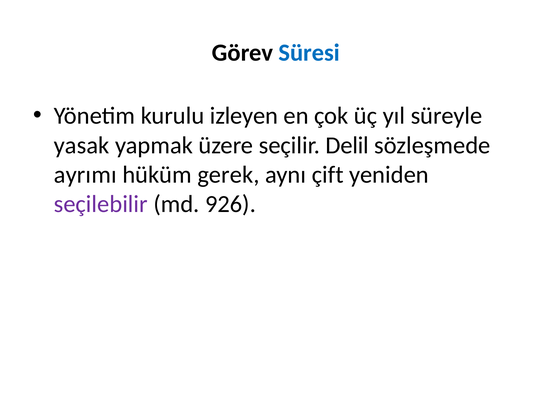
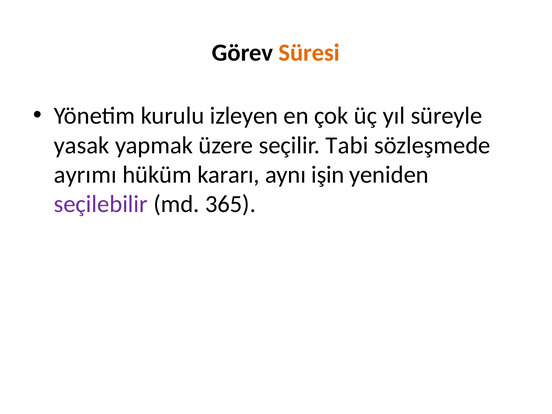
Süresi colour: blue -> orange (309, 53)
Delil: Delil -> Tabi (347, 145)
gerek: gerek -> kararı (229, 175)
çift: çift -> işin (328, 175)
926: 926 -> 365 (230, 204)
